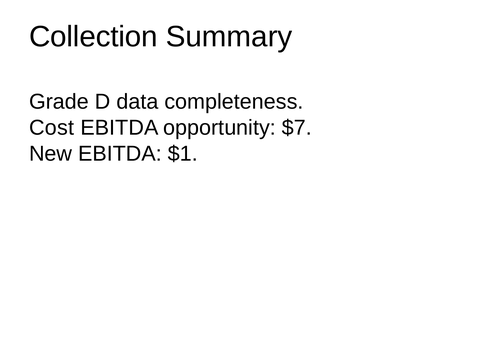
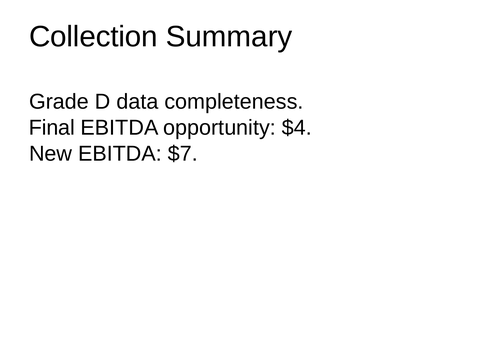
Cost: Cost -> Final (52, 128)
$7: $7 -> $4 (297, 128)
$1: $1 -> $7 (183, 153)
